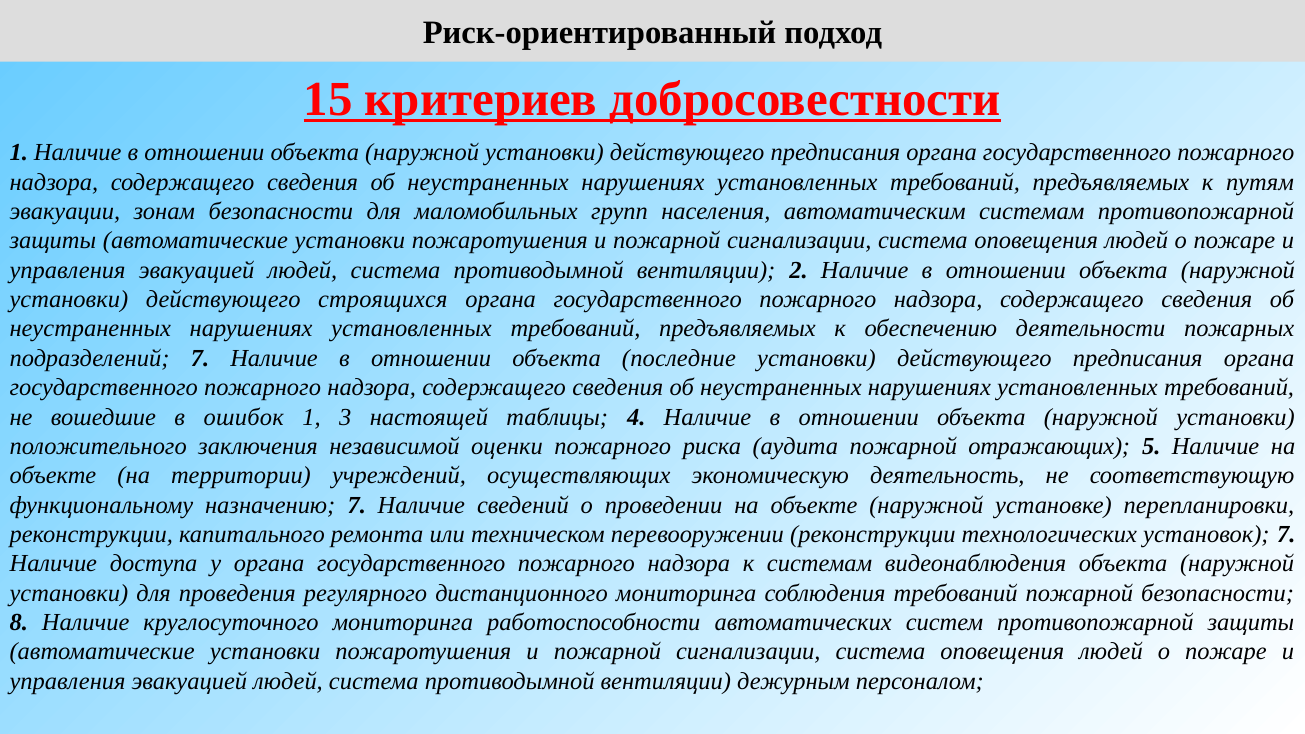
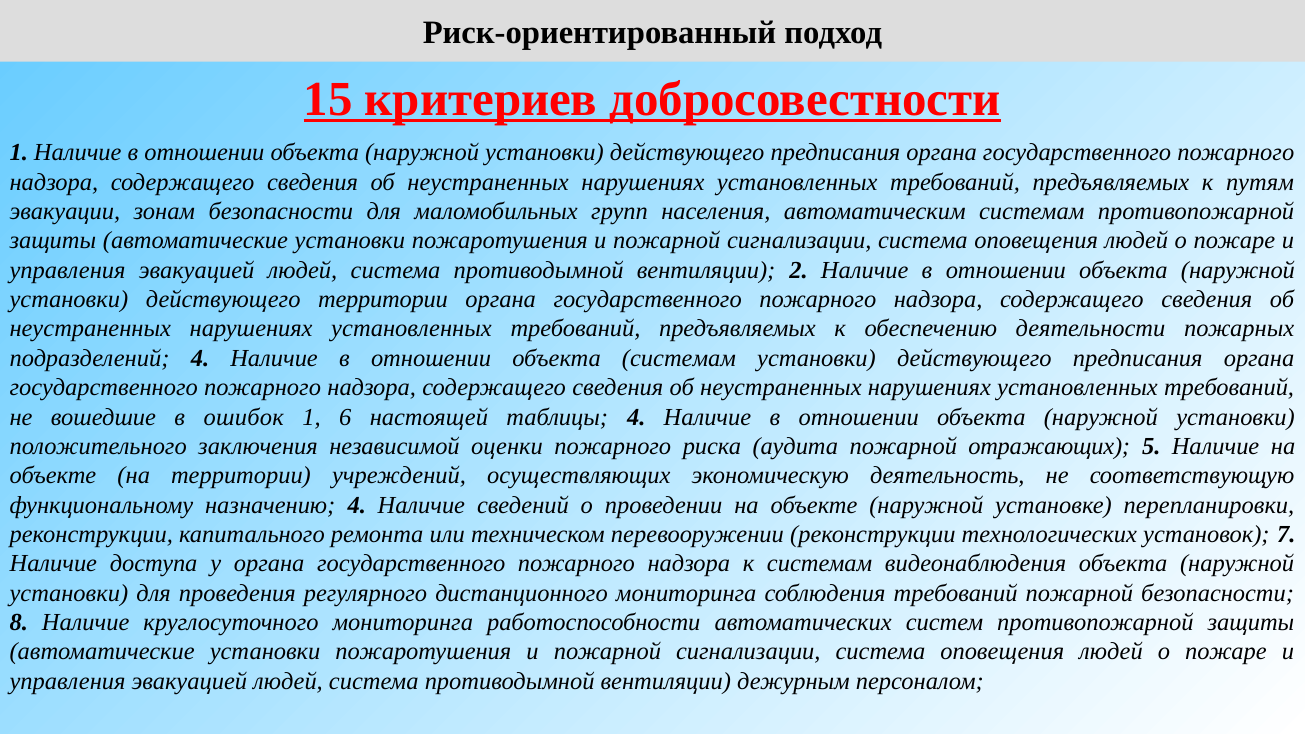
действующего строящихся: строящихся -> территории (383, 300)
подразделений 7: 7 -> 4 (200, 358)
объекта последние: последние -> системам (679, 358)
3: 3 -> 6 (345, 417)
назначению 7: 7 -> 4 (357, 505)
